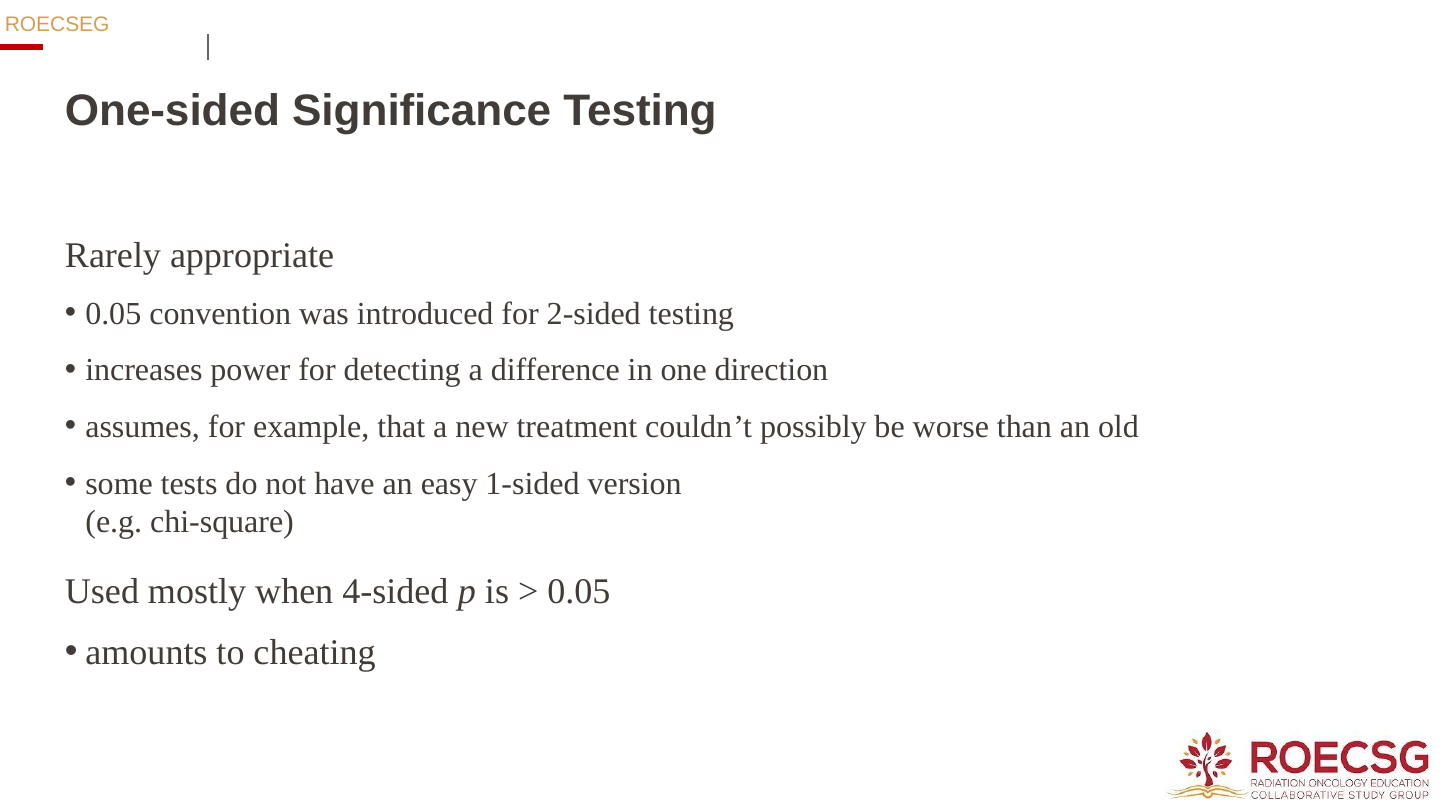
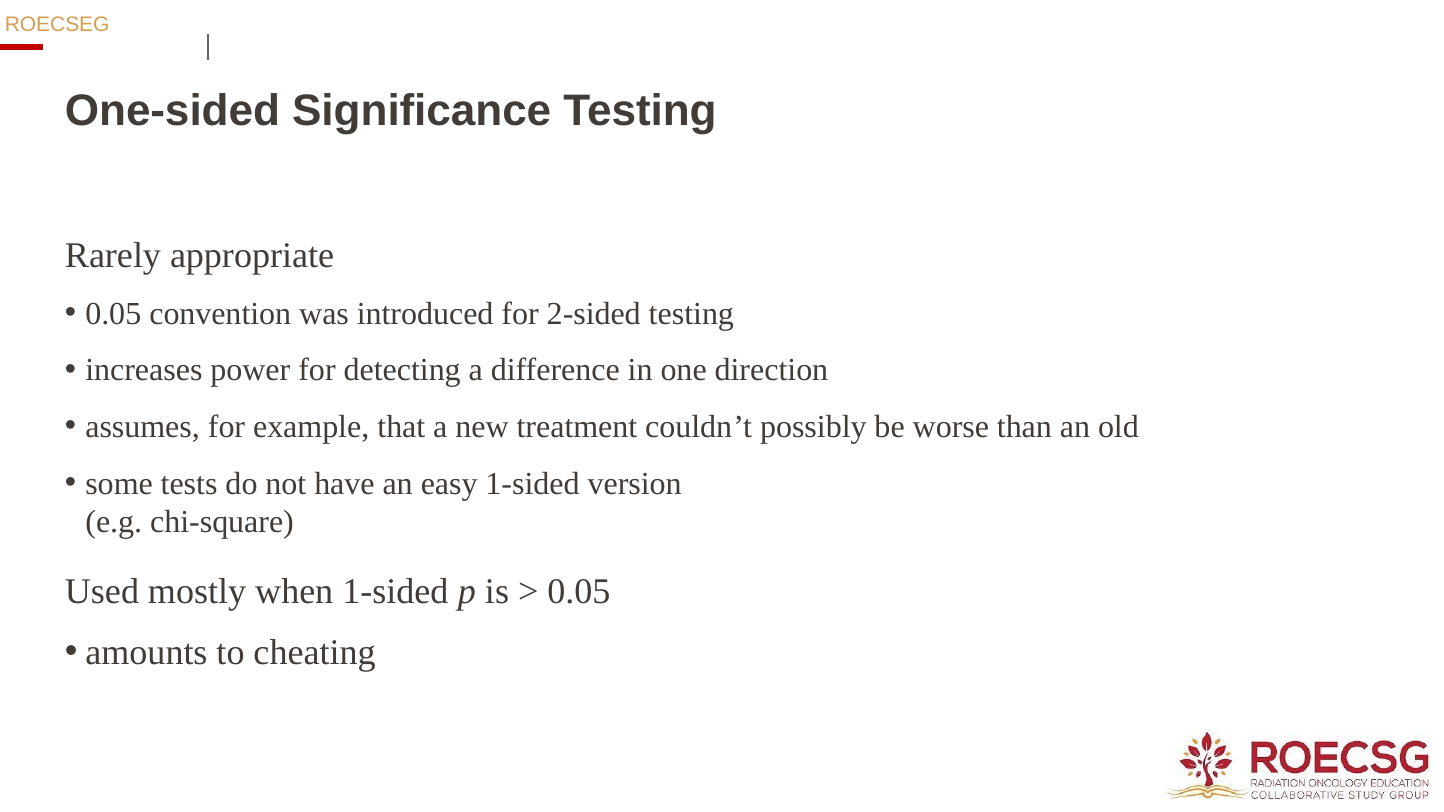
when 4-sided: 4-sided -> 1-sided (395, 591)
